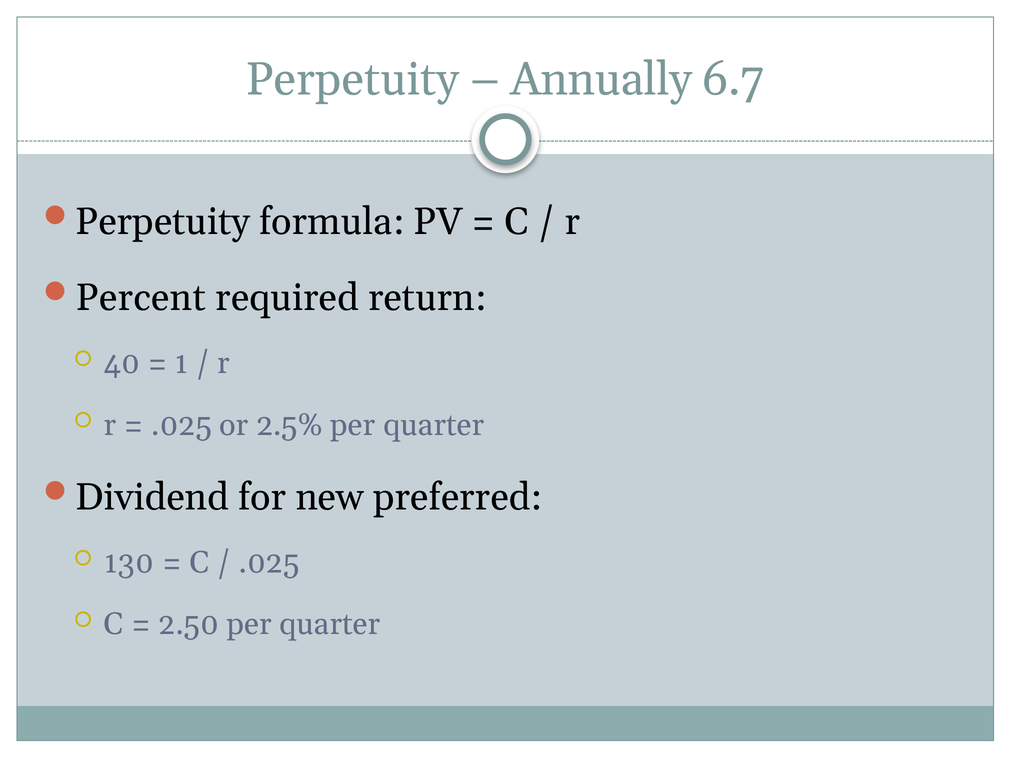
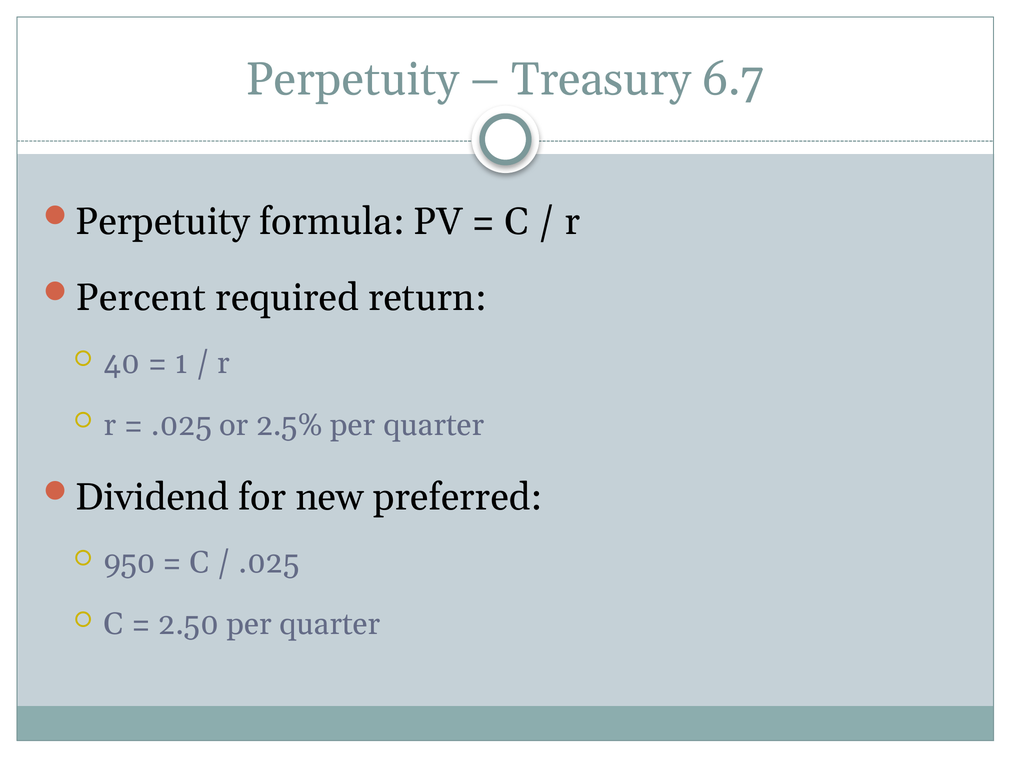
Annually: Annually -> Treasury (601, 80)
130: 130 -> 950 (130, 563)
